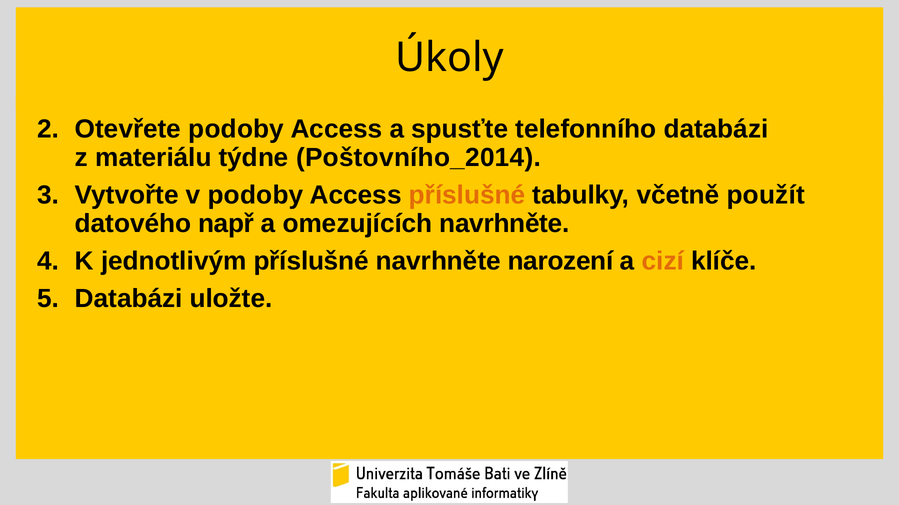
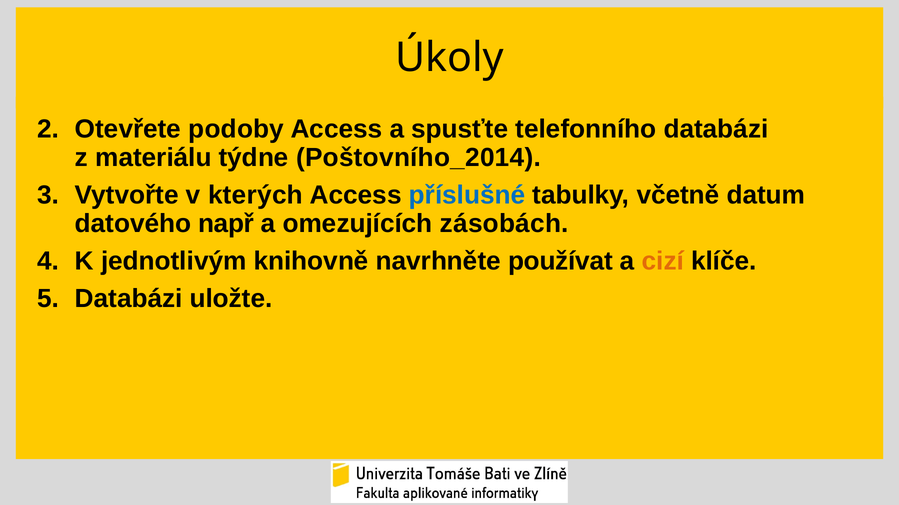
v podoby: podoby -> kterých (256, 196)
příslušné colour: orange -> blue (467, 196)
použít: použít -> datum (766, 196)
omezujících navrhněte: navrhněte -> zásobách (504, 224)
jednotlivým příslušné: příslušné -> knihovně (311, 262)
narození: narození -> používat (560, 262)
